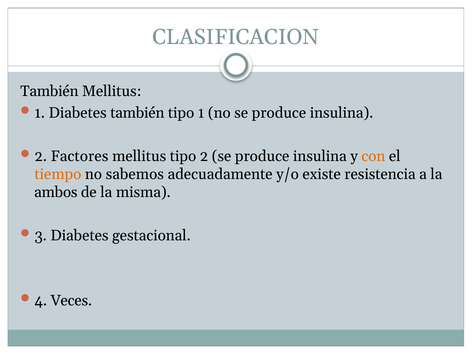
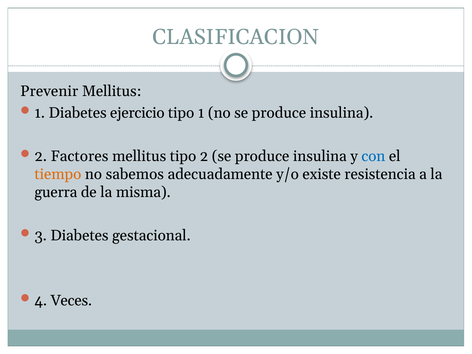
También: También -> Prevenir (49, 91)
Diabetes también: también -> ejercicio (137, 113)
con colour: orange -> blue (373, 156)
ambos: ambos -> guerra (56, 192)
